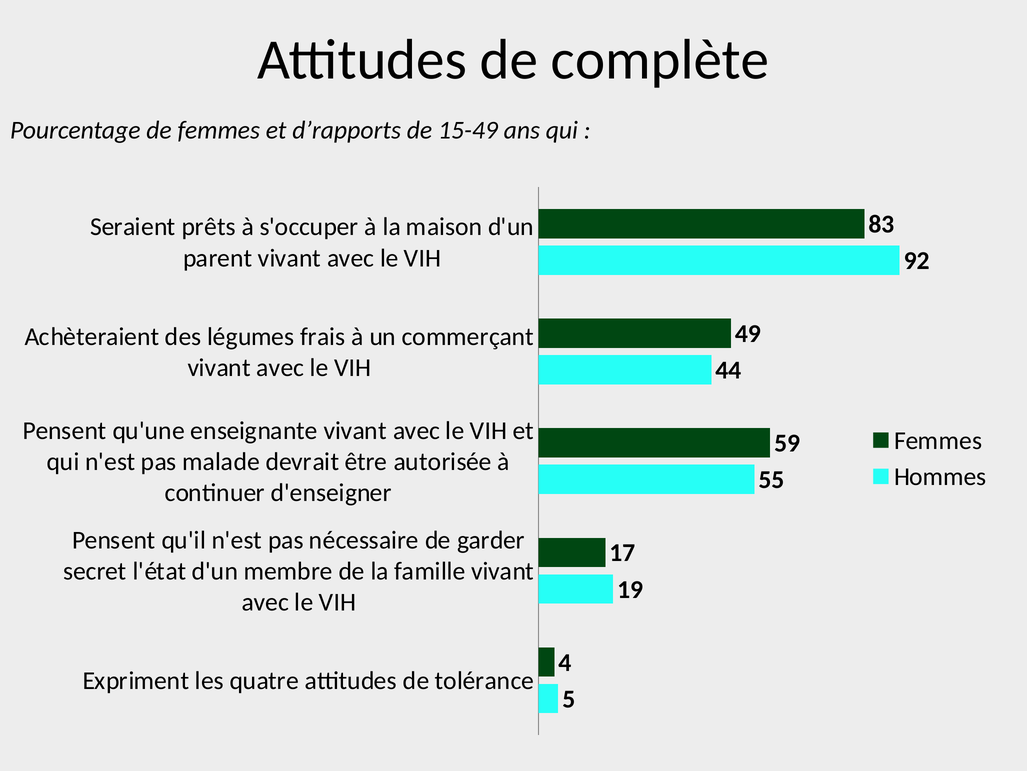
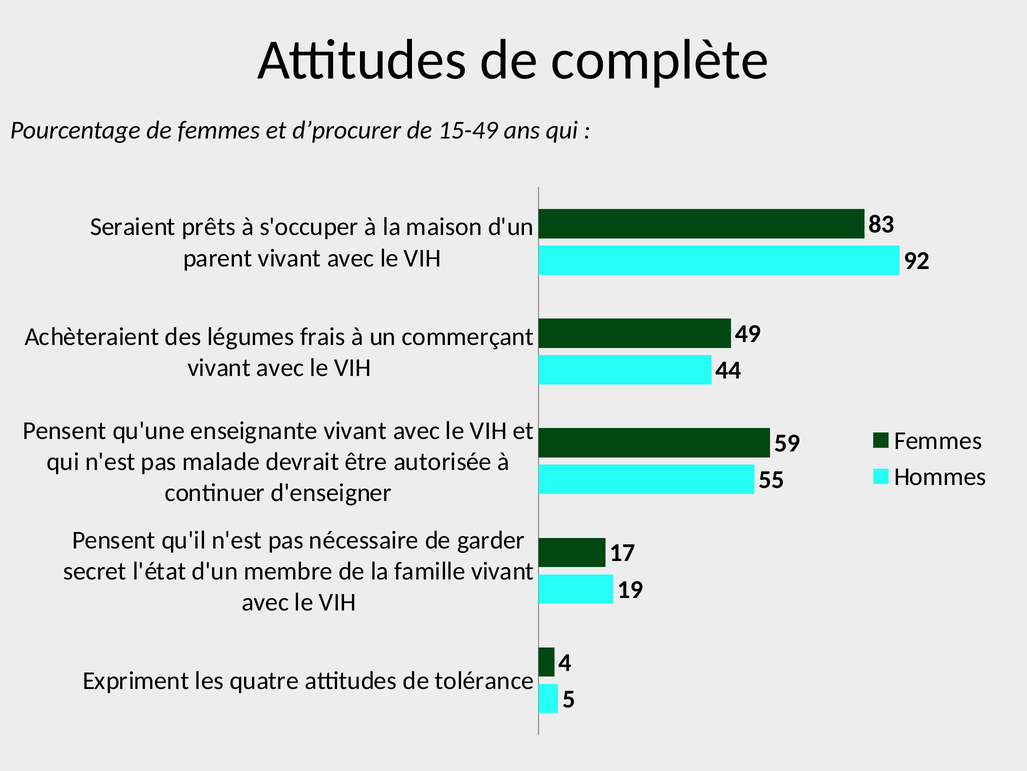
d’rapports: d’rapports -> d’procurer (347, 130)
